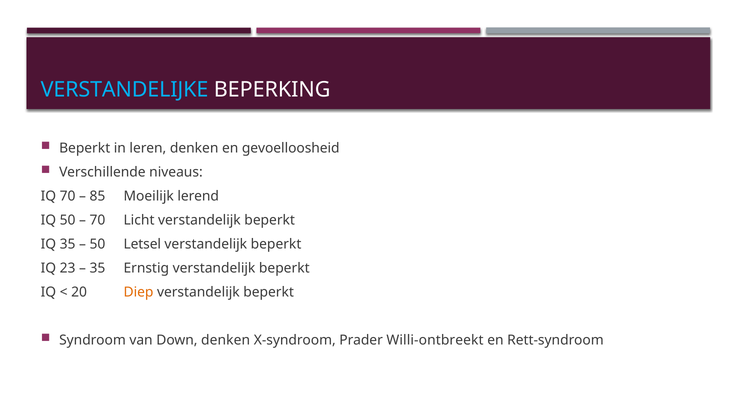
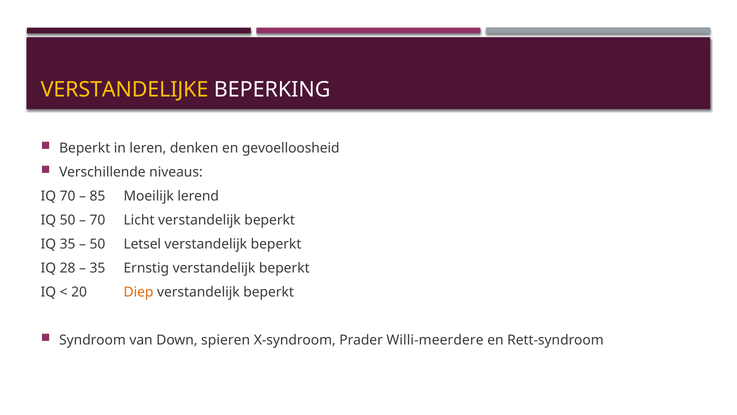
VERSTANDELIJKE colour: light blue -> yellow (124, 90)
23: 23 -> 28 (68, 268)
Down denken: denken -> spieren (226, 340)
Willi-ontbreekt: Willi-ontbreekt -> Willi-meerdere (435, 340)
